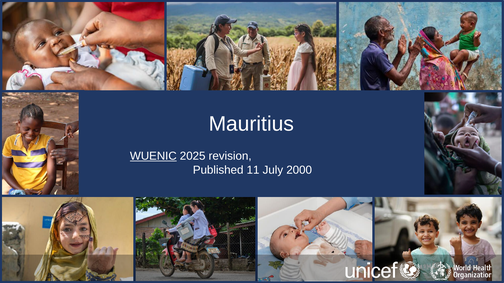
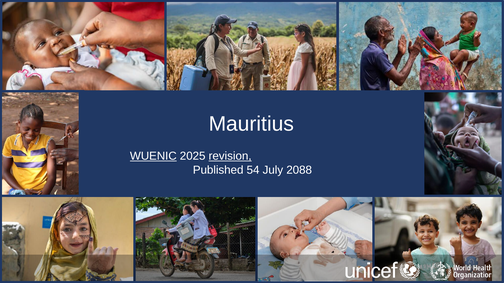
revision underline: none -> present (230, 156)
11: 11 -> 54 (253, 170)
2000: 2000 -> 2088 (299, 170)
